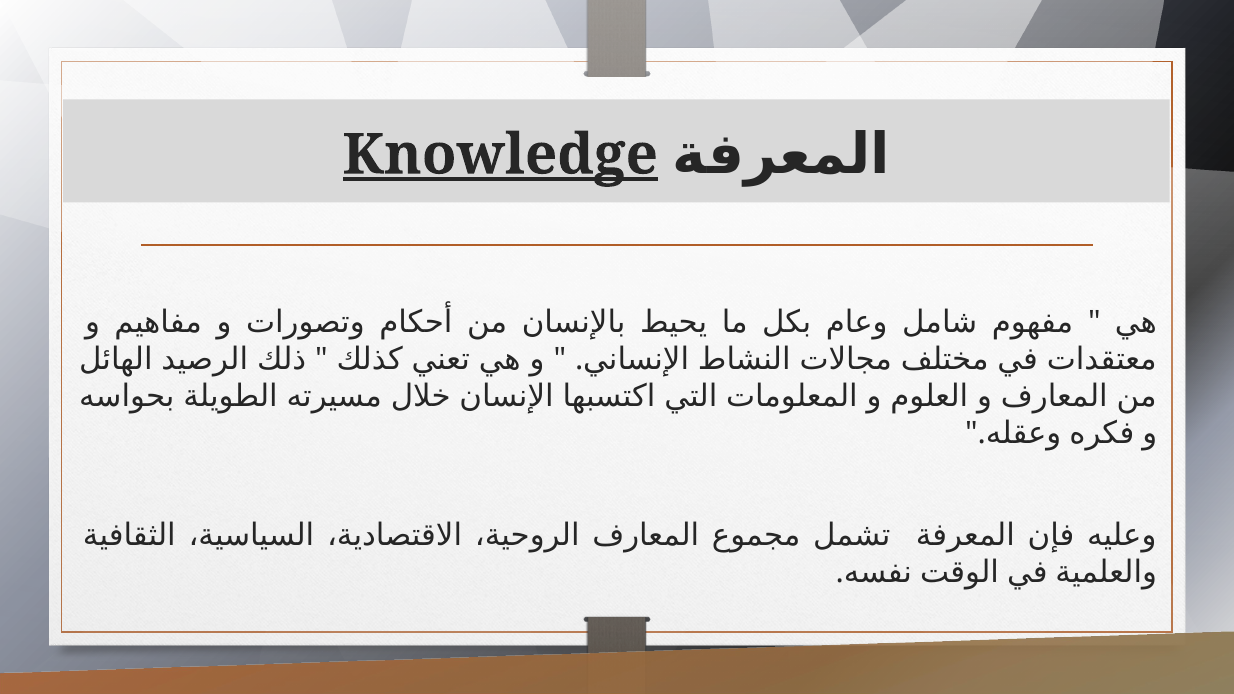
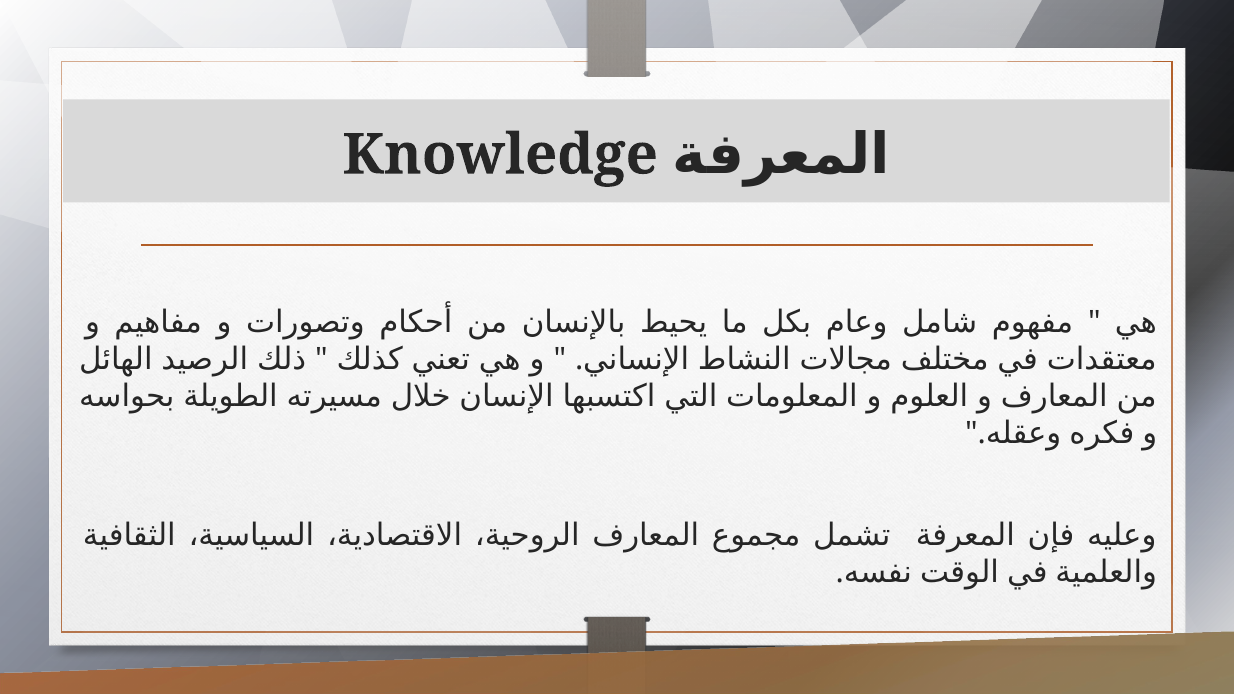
Knowledge underline: present -> none (500, 155)
